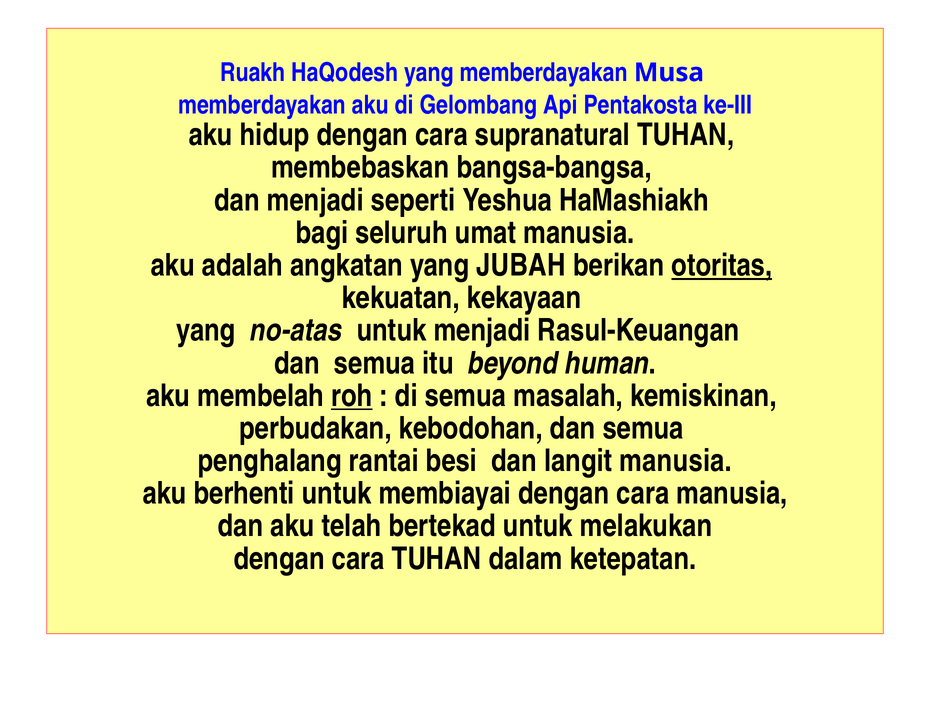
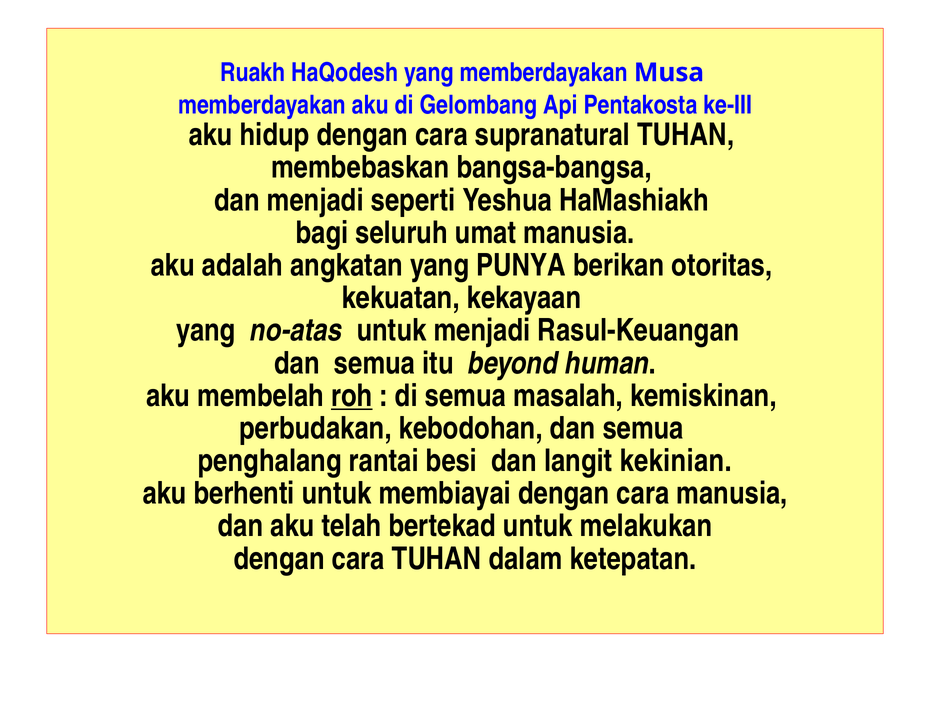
JUBAH: JUBAH -> PUNYA (521, 265)
otoritas underline: present -> none (722, 265)
langit manusia: manusia -> kekinian (676, 461)
